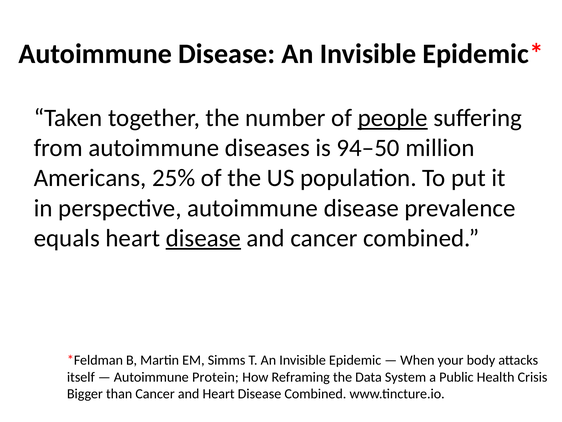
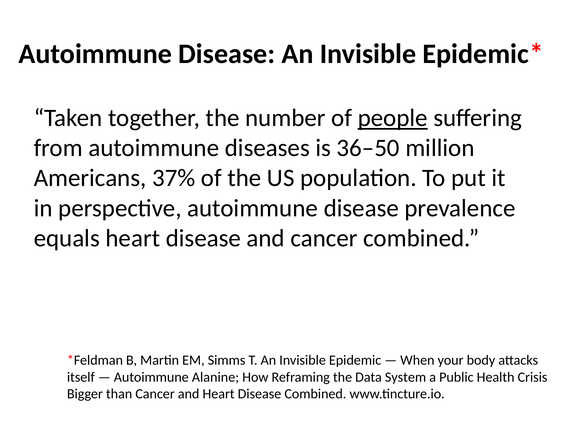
94–50: 94–50 -> 36–50 (368, 148)
25%: 25% -> 37% (174, 178)
disease underline: present -> none (203, 238)
Protein: Protein -> Alanine (215, 377)
